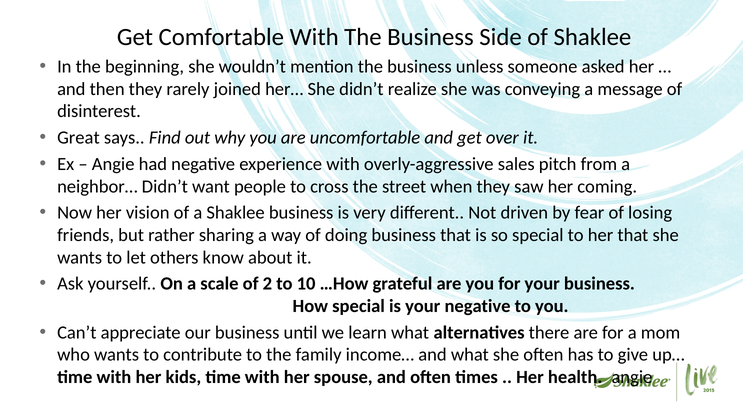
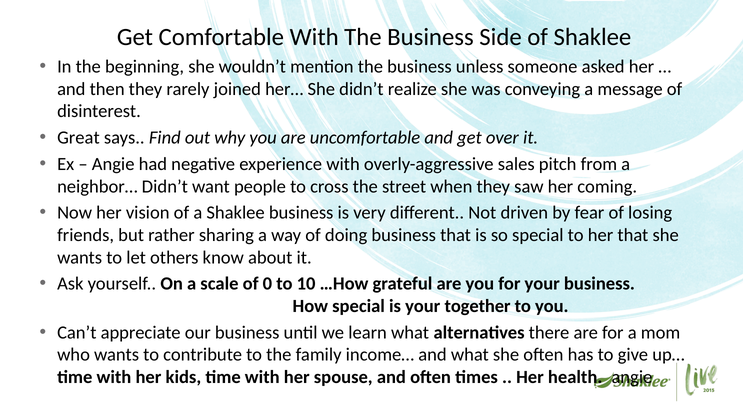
2: 2 -> 0 (267, 284)
your negative: negative -> together (478, 306)
